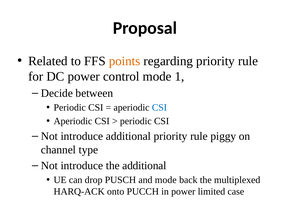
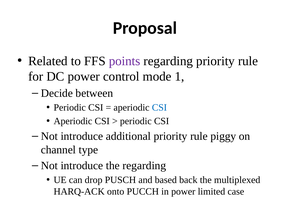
points colour: orange -> purple (125, 61)
the additional: additional -> regarding (144, 165)
and mode: mode -> based (166, 180)
